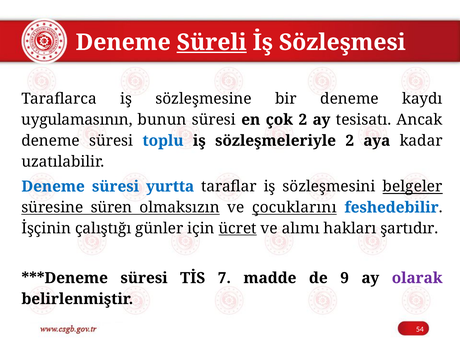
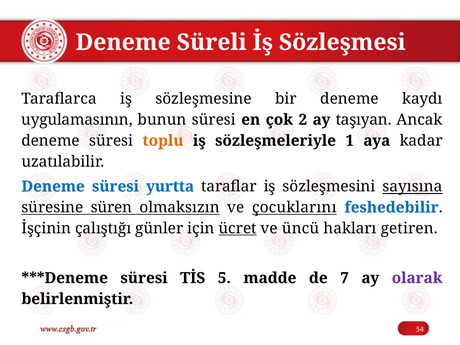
Süreli underline: present -> none (212, 42)
tesisatı: tesisatı -> taşıyan (364, 120)
toplu colour: blue -> orange (163, 141)
sözleşmeleriyle 2: 2 -> 1 (350, 141)
belgeler: belgeler -> sayısına (413, 186)
alımı: alımı -> üncü (301, 228)
şartıdır: şartıdır -> getiren (409, 228)
7: 7 -> 5 (224, 278)
9: 9 -> 7 (345, 278)
